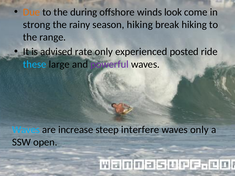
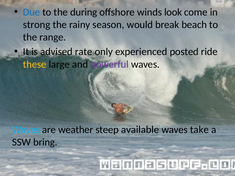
Due colour: orange -> blue (31, 12)
season hiking: hiking -> would (140, 25)
break hiking: hiking -> beach (194, 25)
these colour: light blue -> yellow (35, 64)
increase: increase -> weather (76, 130)
interfere: interfere -> available (140, 130)
waves only: only -> take (199, 130)
open: open -> bring (45, 142)
